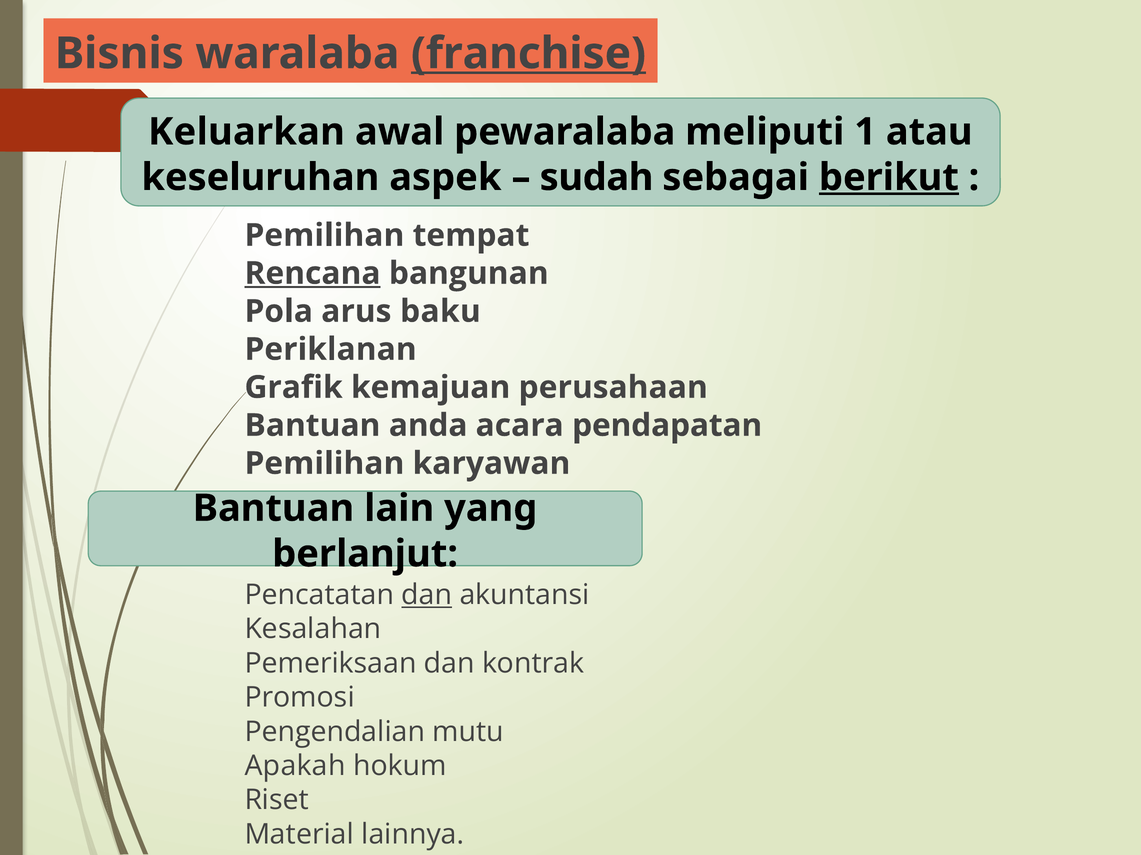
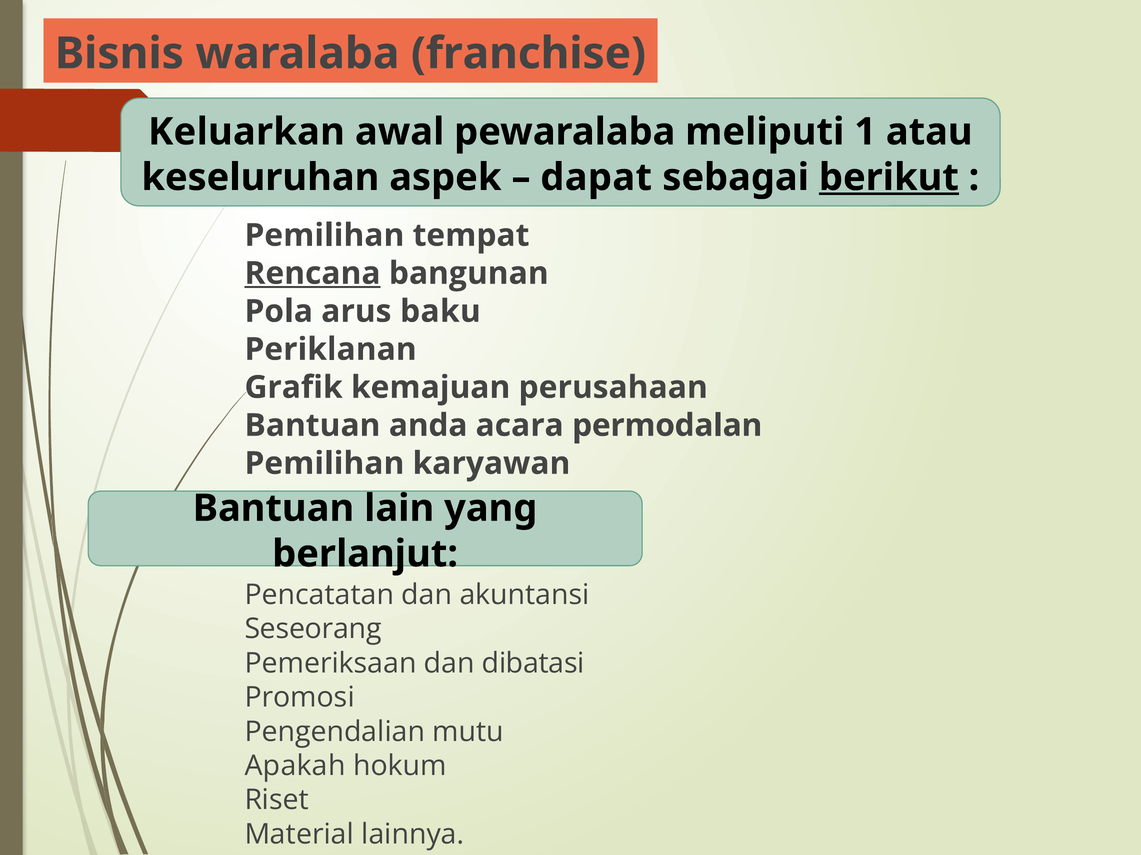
franchise underline: present -> none (528, 54)
sudah: sudah -> dapat (596, 178)
pendapatan: pendapatan -> permodalan (667, 426)
dan underline: present -> none (427, 595)
Kesalahan: Kesalahan -> Seseorang (313, 630)
kontrak: kontrak -> dibatasi (533, 664)
